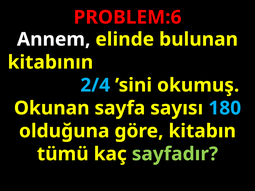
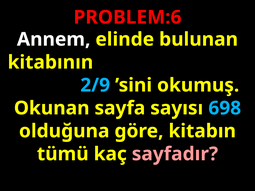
2/4: 2/4 -> 2/9 (95, 85)
180: 180 -> 698 (225, 108)
sayfadır colour: light green -> pink (175, 154)
